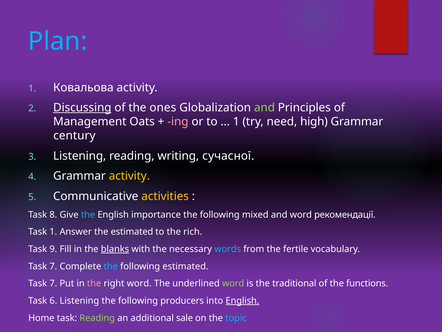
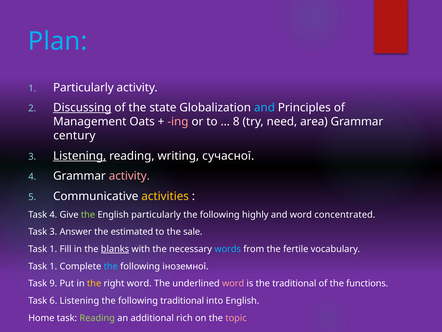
1 Ковальова: Ковальова -> Particularly (83, 87)
ones: ones -> state (163, 108)
and colour: light green -> light blue (264, 108)
1: 1 -> 8 (236, 121)
high: high -> area (314, 121)
Listening underline: none -> present (80, 156)
activity colour: yellow -> pink (129, 176)
Task 8: 8 -> 4 (53, 214)
the colour: light blue -> light green (88, 214)
English importance: importance -> particularly (156, 214)
mixed: mixed -> highly (255, 214)
рекомендації: рекомендації -> concentrated (345, 214)
Task 1: 1 -> 3 (53, 232)
rich: rich -> sale (193, 232)
9: 9 -> 1 (53, 249)
7: 7 -> 1 (53, 266)
following estimated: estimated -> іноземної (185, 266)
7: 7 -> 9 (53, 283)
the colour: pink -> yellow (94, 283)
word colour: light green -> pink (233, 283)
following producers: producers -> traditional (182, 300)
English underline: present -> none (242, 300)
sale: sale -> rich (184, 318)
topic colour: light blue -> pink (236, 318)
